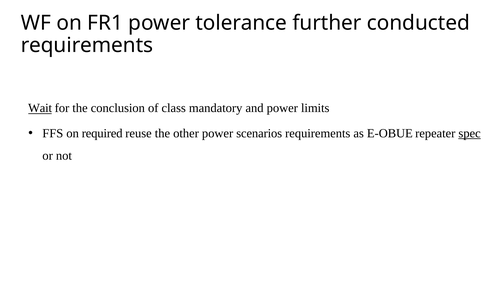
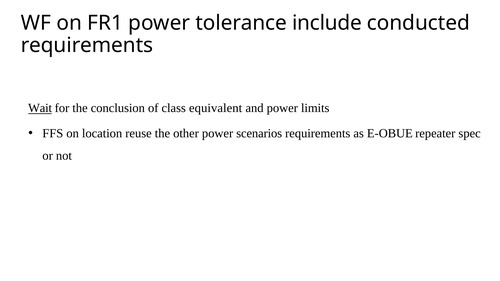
further: further -> include (327, 23)
mandatory: mandatory -> equivalent (216, 108)
required: required -> location (102, 133)
spec underline: present -> none (470, 133)
